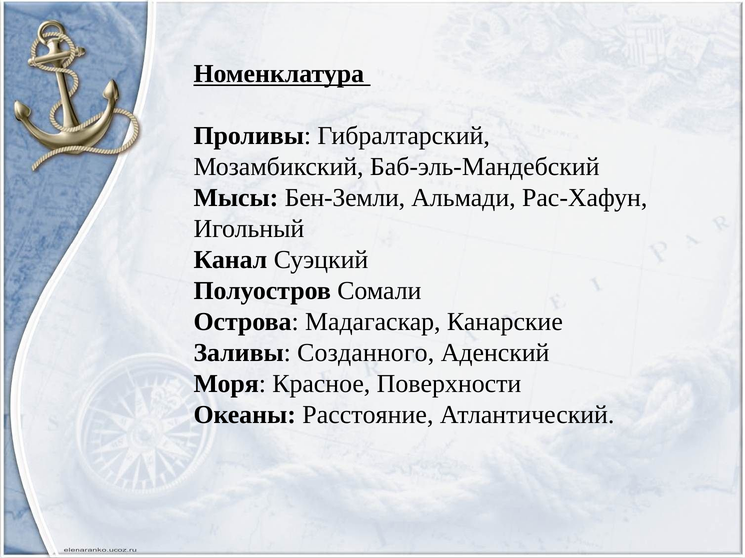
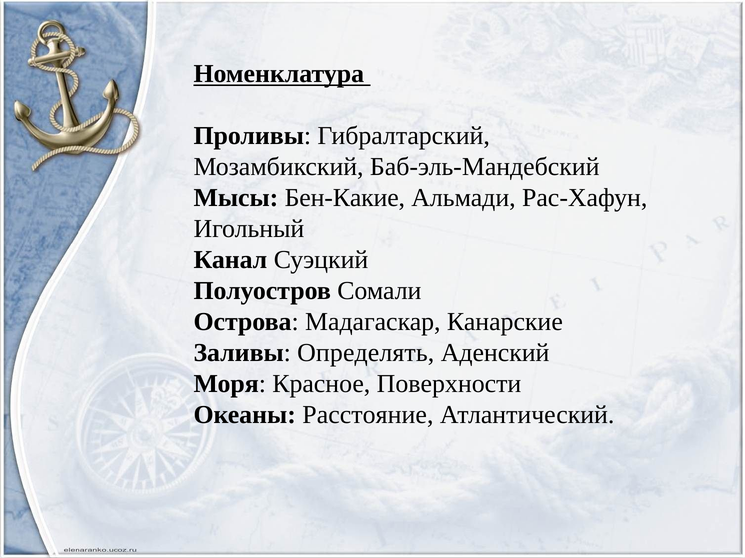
Бен-Земли: Бен-Земли -> Бен-Какие (345, 198)
Созданного: Созданного -> Определять (366, 353)
